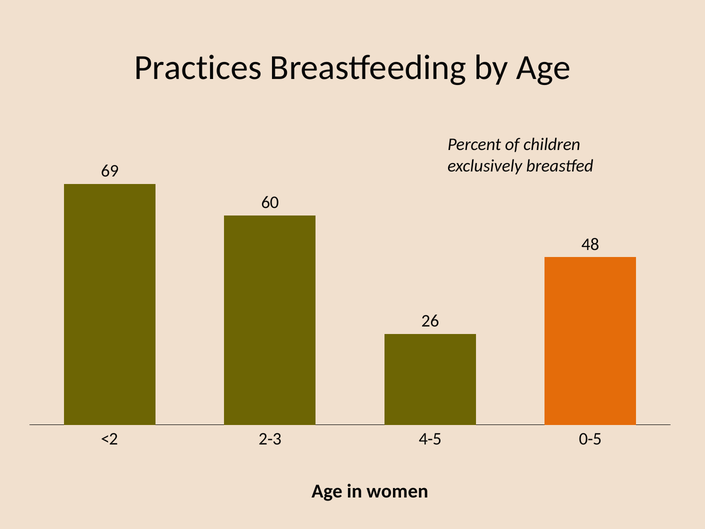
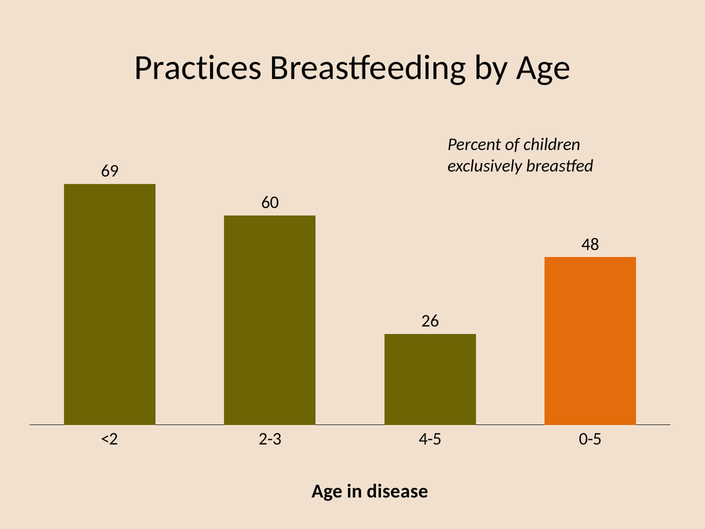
women: women -> disease (397, 491)
